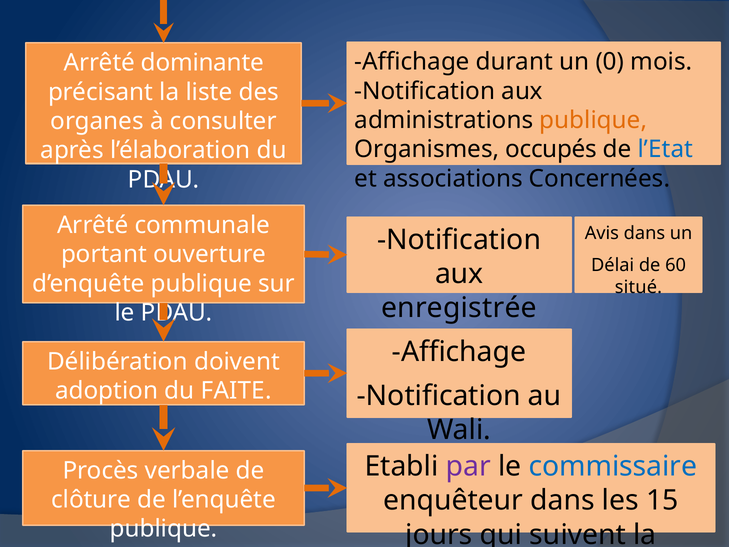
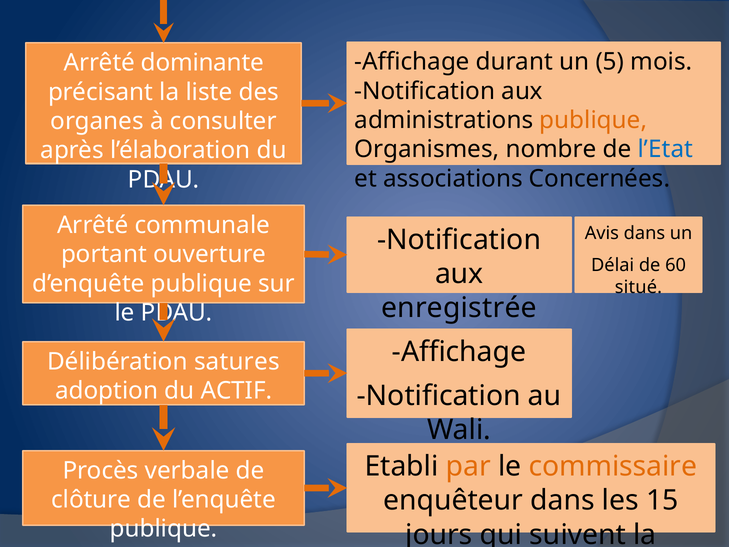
0: 0 -> 5 (610, 62)
occupés: occupés -> nombre (551, 149)
doivent: doivent -> satures (237, 361)
FAITE: FAITE -> ACTIF (236, 391)
par colour: purple -> orange (468, 466)
commissaire colour: blue -> orange (613, 466)
